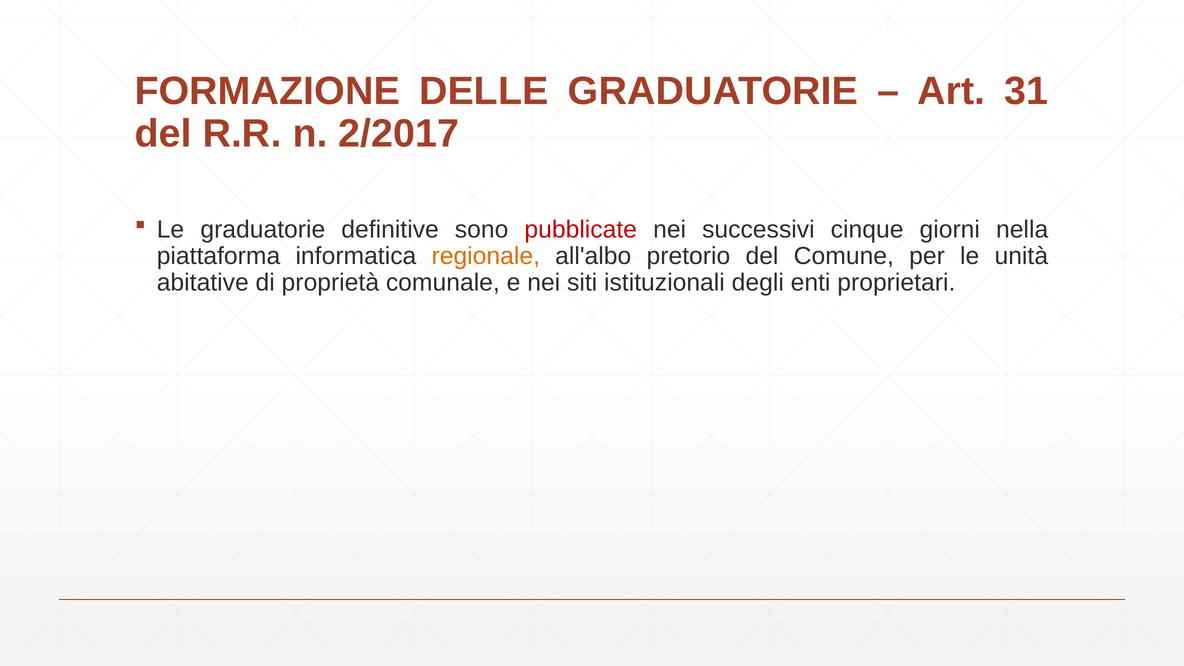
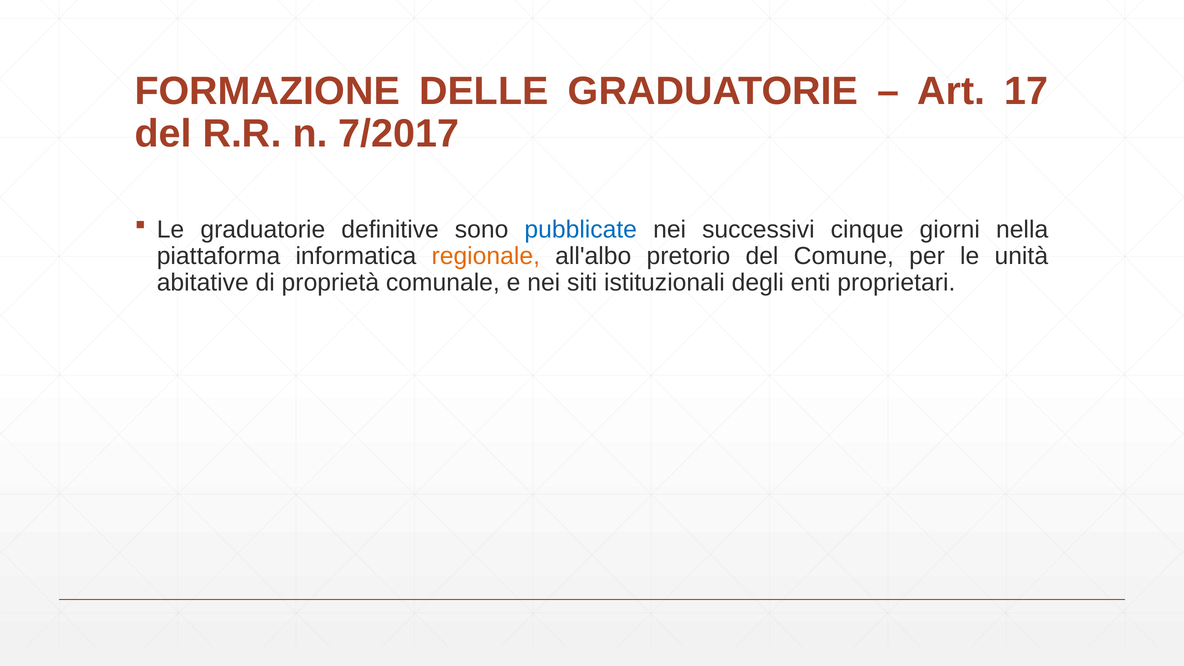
31: 31 -> 17 (1026, 91)
2/2017: 2/2017 -> 7/2017 (399, 134)
pubblicate colour: red -> blue (581, 229)
